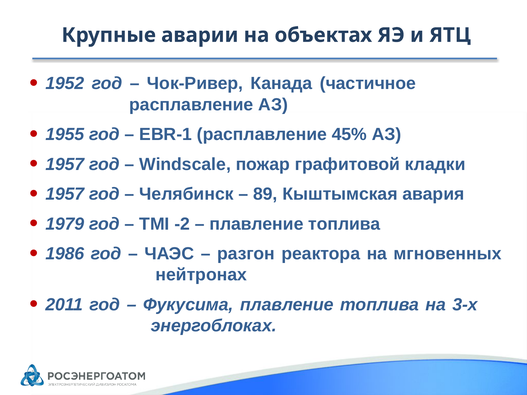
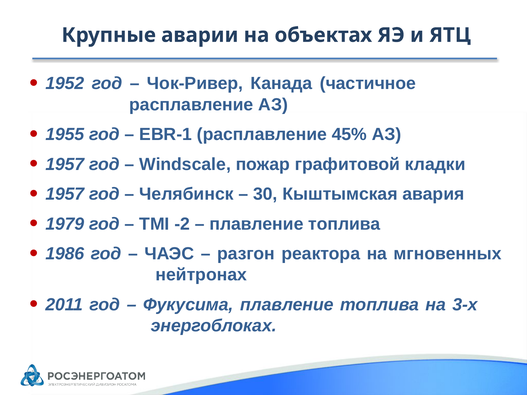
89: 89 -> 30 (265, 194)
